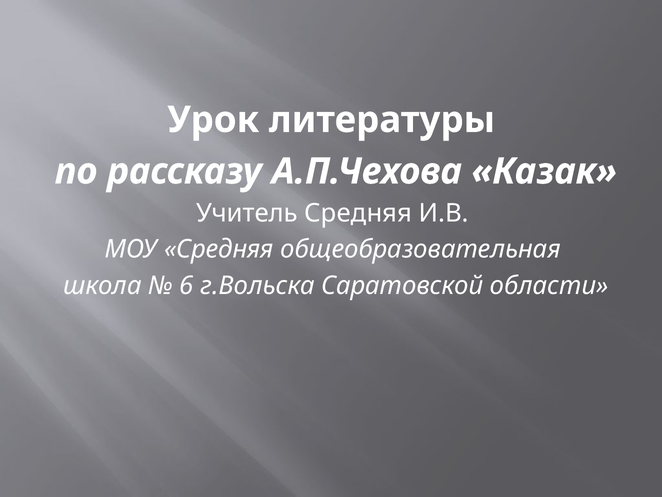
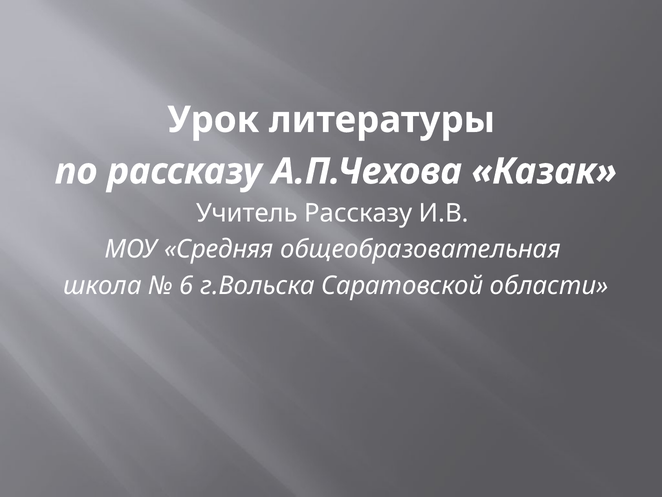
Учитель Средняя: Средняя -> Рассказу (358, 213)
